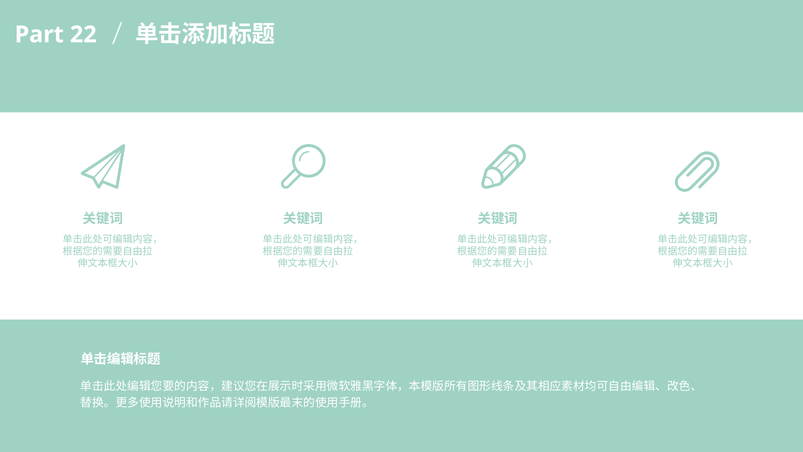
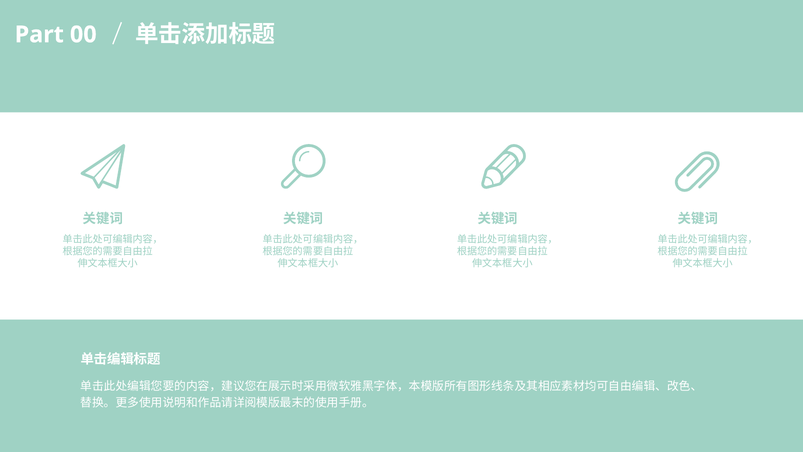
22: 22 -> 00 (83, 35)
